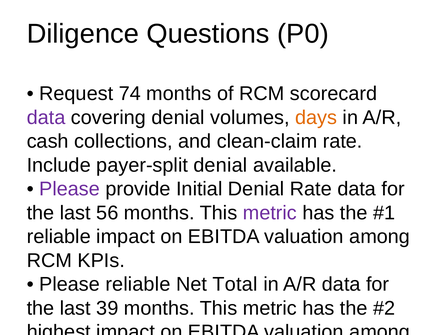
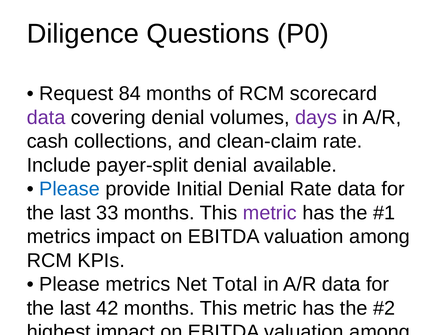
74: 74 -> 84 (130, 94)
days colour: orange -> purple (316, 118)
Please colour: purple -> blue (70, 189)
56: 56 -> 33 (107, 213)
reliable: reliable -> metrics (59, 237)
Please reliable: reliable -> metrics (138, 285)
39: 39 -> 42 (107, 308)
